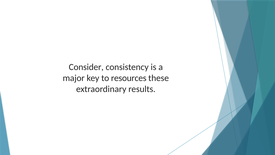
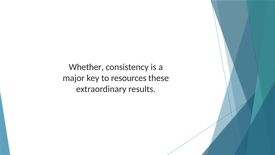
Consider: Consider -> Whether (86, 67)
